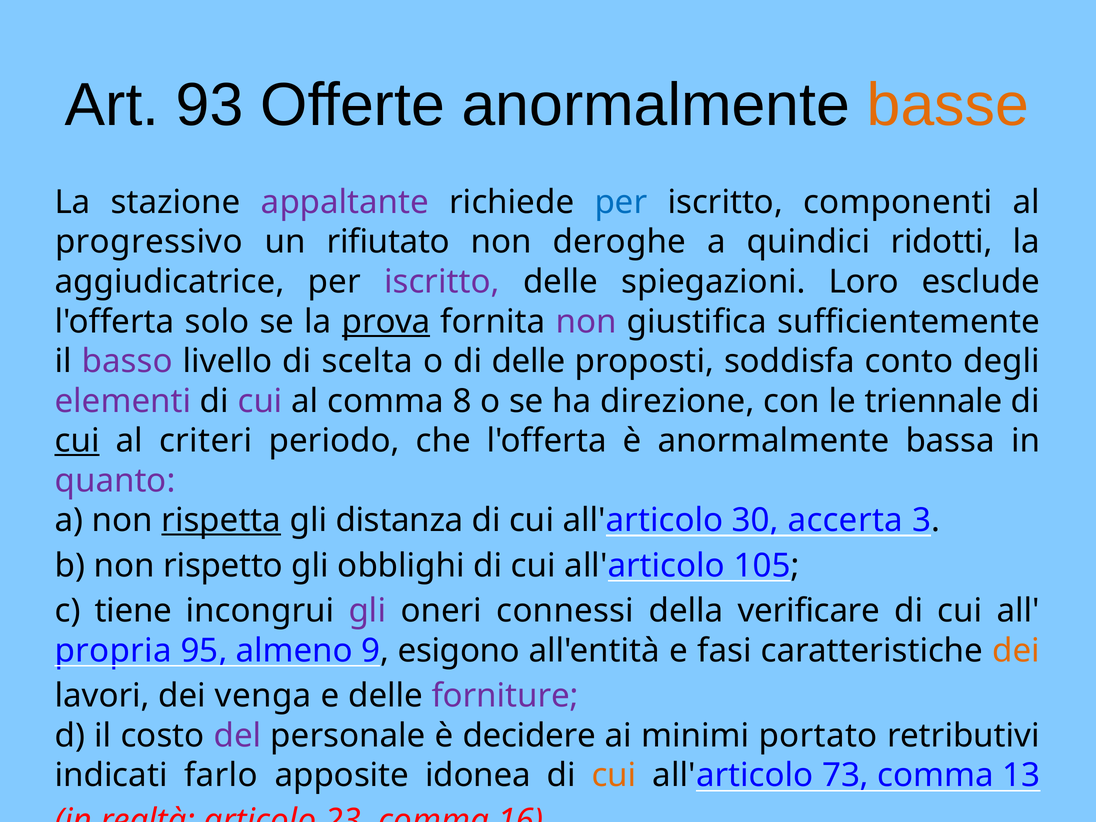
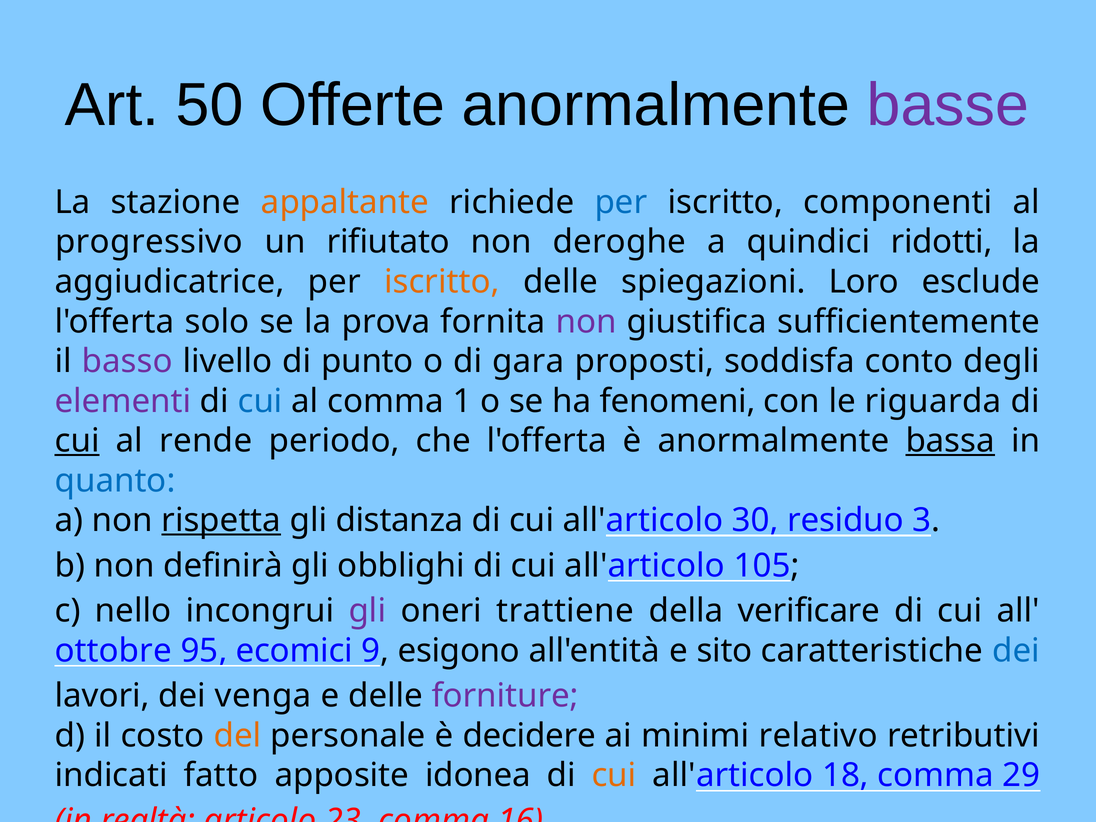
93: 93 -> 50 (210, 105)
basse colour: orange -> purple (948, 105)
appaltante colour: purple -> orange (345, 202)
iscritto colour: purple -> orange (442, 282)
prova underline: present -> none (386, 322)
scelta: scelta -> punto (367, 361)
di delle: delle -> gara (528, 361)
cui colour: purple -> blue (260, 401)
8: 8 -> 1 (462, 401)
direzione: direzione -> fenomeni (678, 401)
triennale: triennale -> riguarda (933, 401)
criteri: criteri -> rende (206, 441)
bassa underline: none -> present (950, 441)
quanto colour: purple -> blue (115, 481)
accerta: accerta -> residuo (846, 520)
rispetto: rispetto -> definirà (223, 566)
tiene: tiene -> nello (133, 611)
connessi: connessi -> trattiene (565, 611)
propria: propria -> ottobre (113, 651)
almeno: almeno -> ecomici (294, 651)
fasi: fasi -> sito (725, 651)
dei colour: orange -> blue (1016, 651)
del colour: purple -> orange (237, 736)
portato: portato -> relativo (818, 736)
farlo: farlo -> fatto (221, 775)
73: 73 -> 18 (845, 775)
13: 13 -> 29 (1021, 775)
